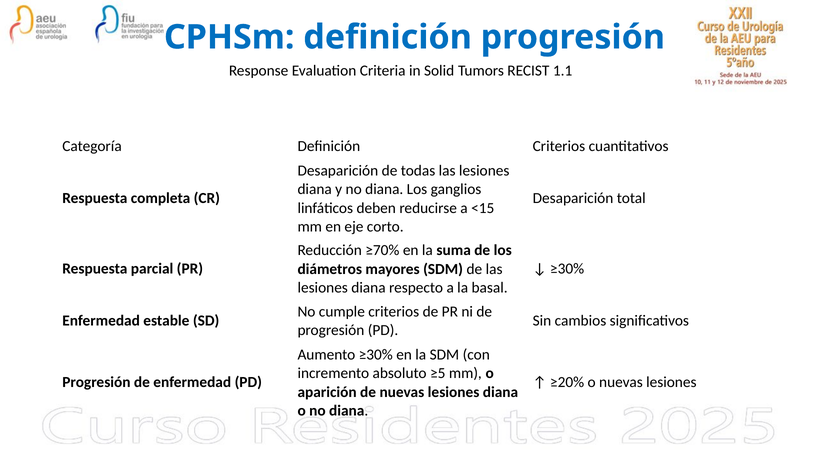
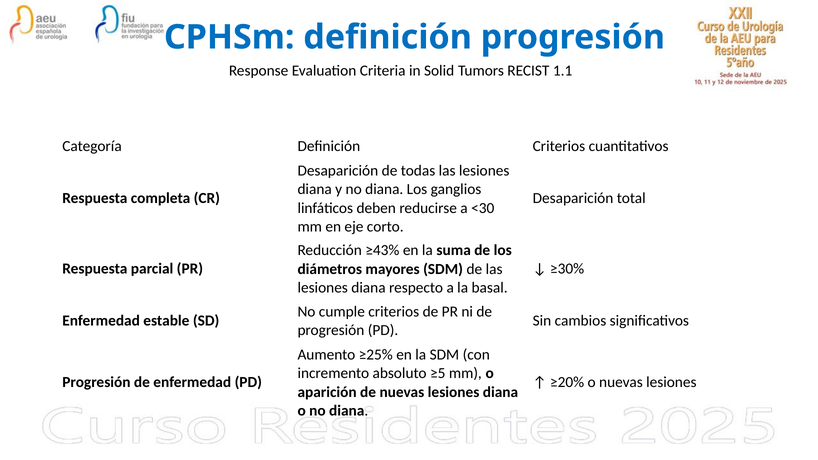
<15: <15 -> <30 (483, 208)
≥70%: ≥70% -> ≥43% (382, 250)
Aumento ≥30%: ≥30% -> ≥25% (376, 355)
